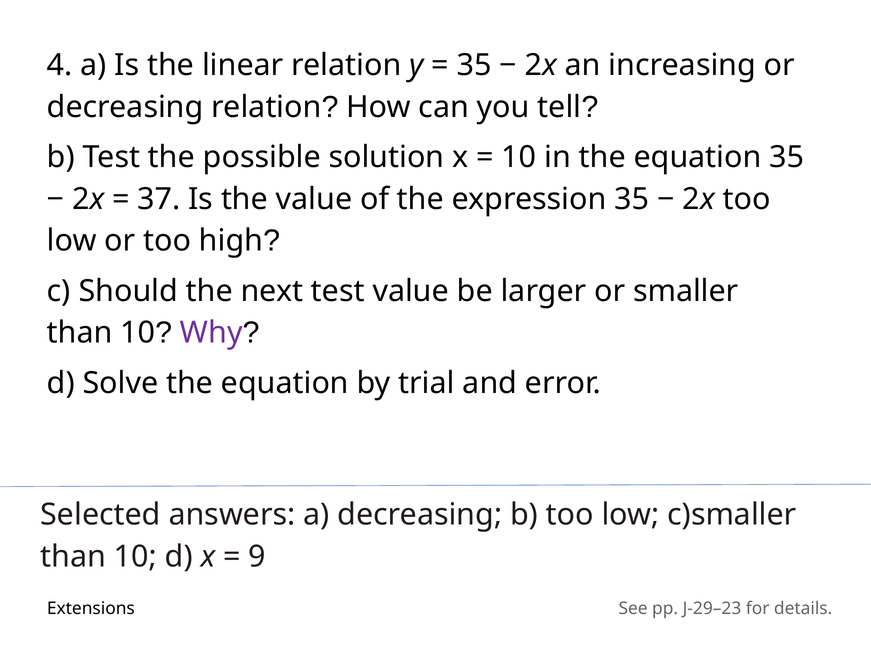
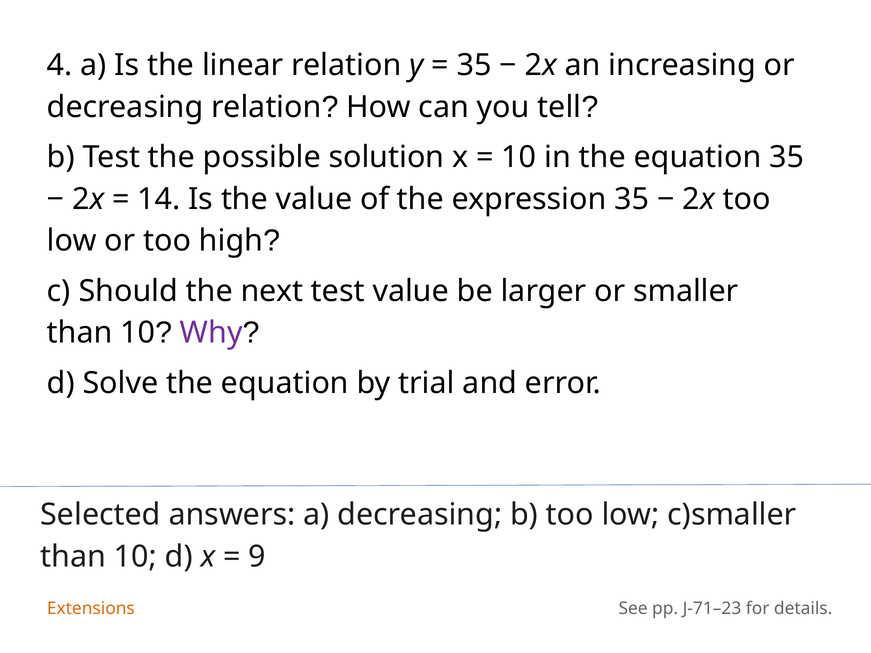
37: 37 -> 14 (159, 199)
Extensions colour: black -> orange (91, 609)
J-29–23: J-29–23 -> J-71–23 (712, 609)
